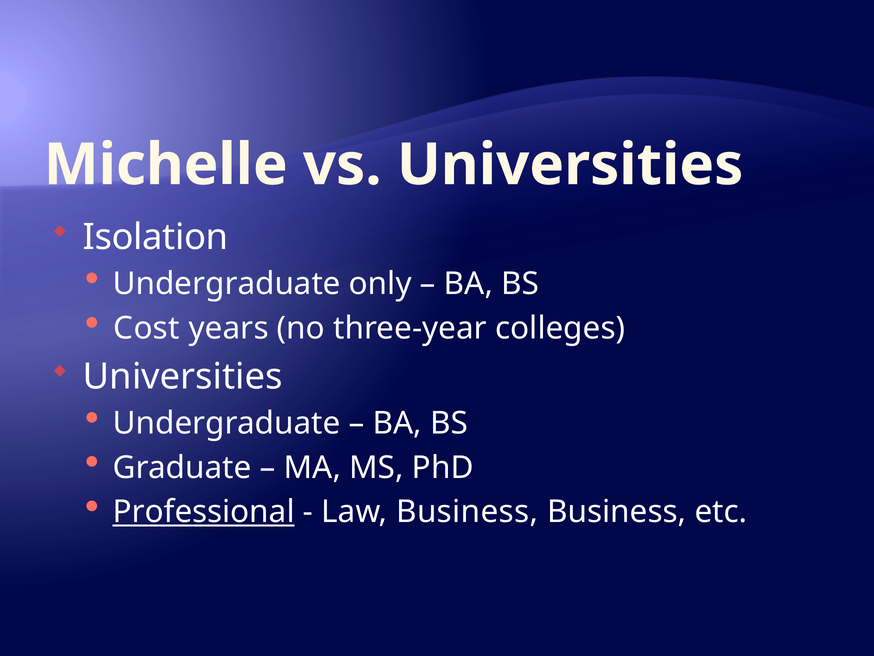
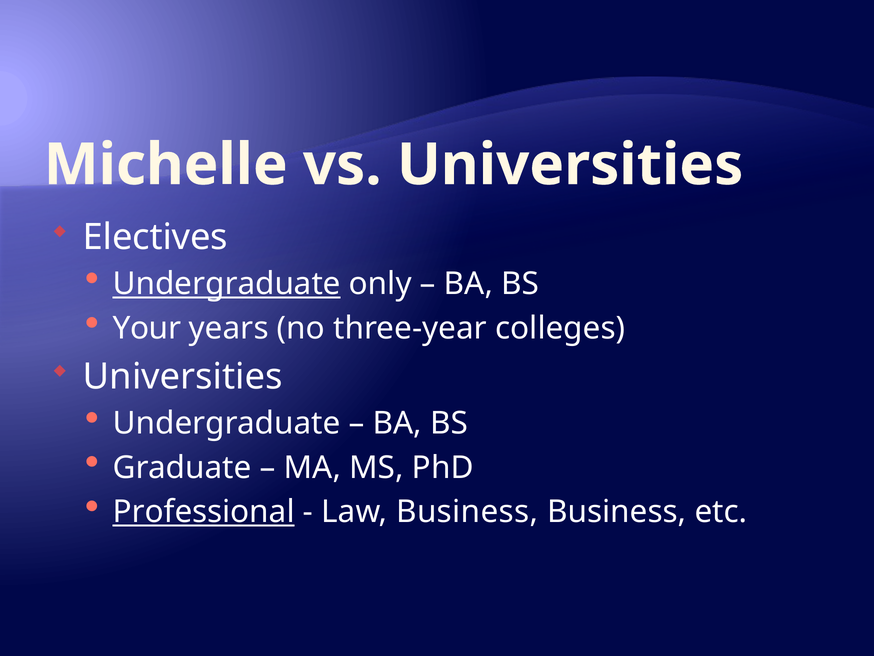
Isolation: Isolation -> Electives (155, 237)
Undergraduate underline: none -> present (227, 284)
Cost: Cost -> Your (147, 328)
